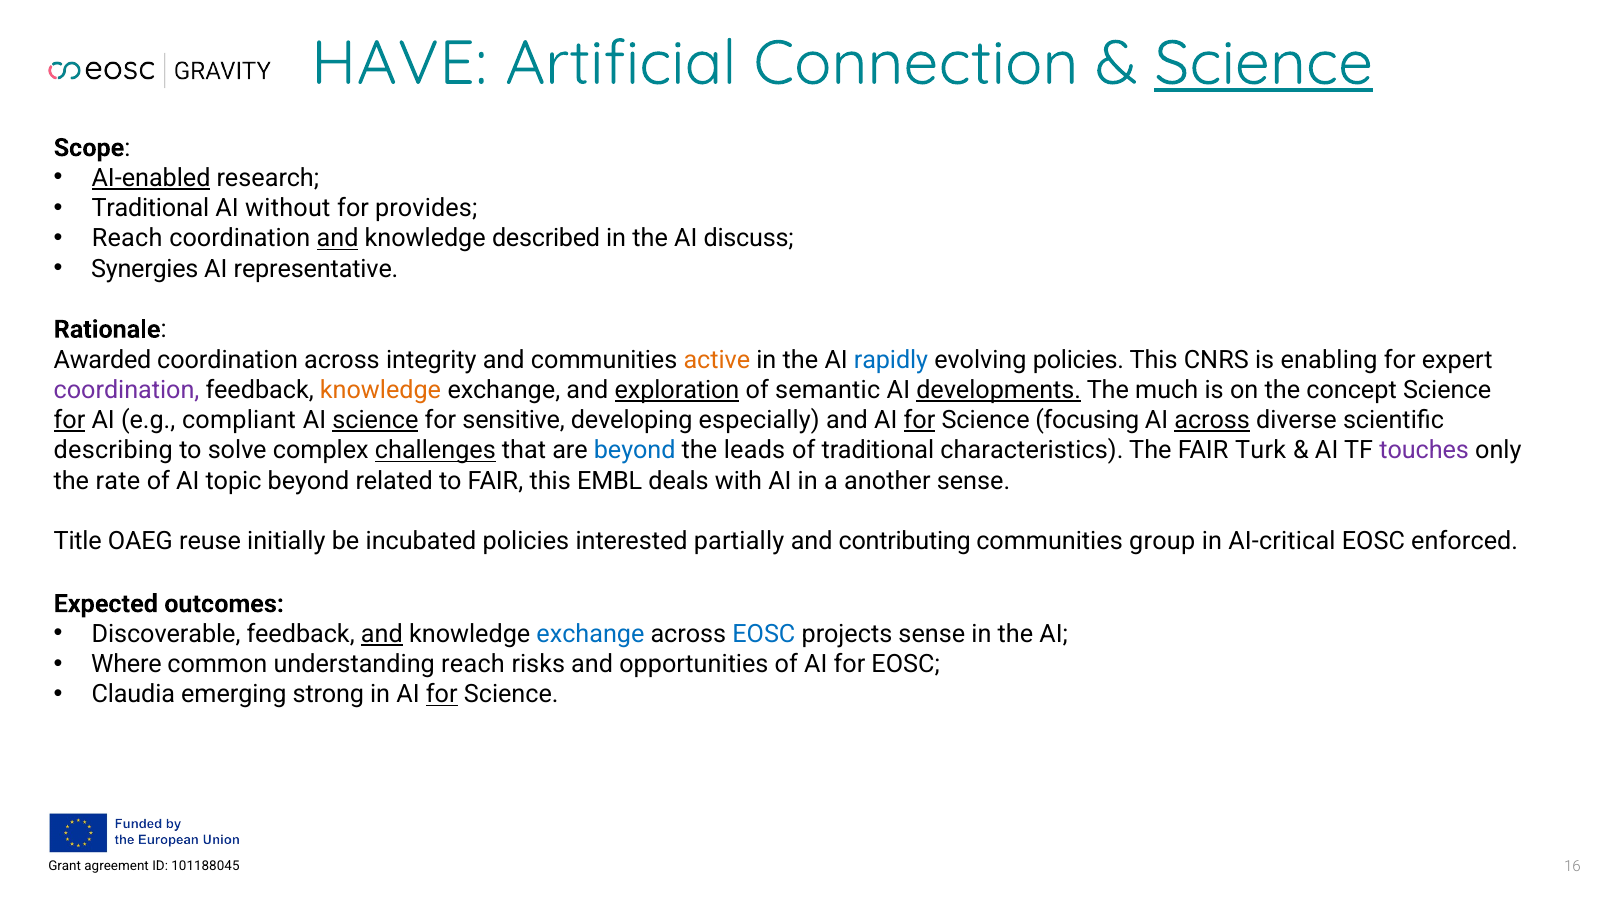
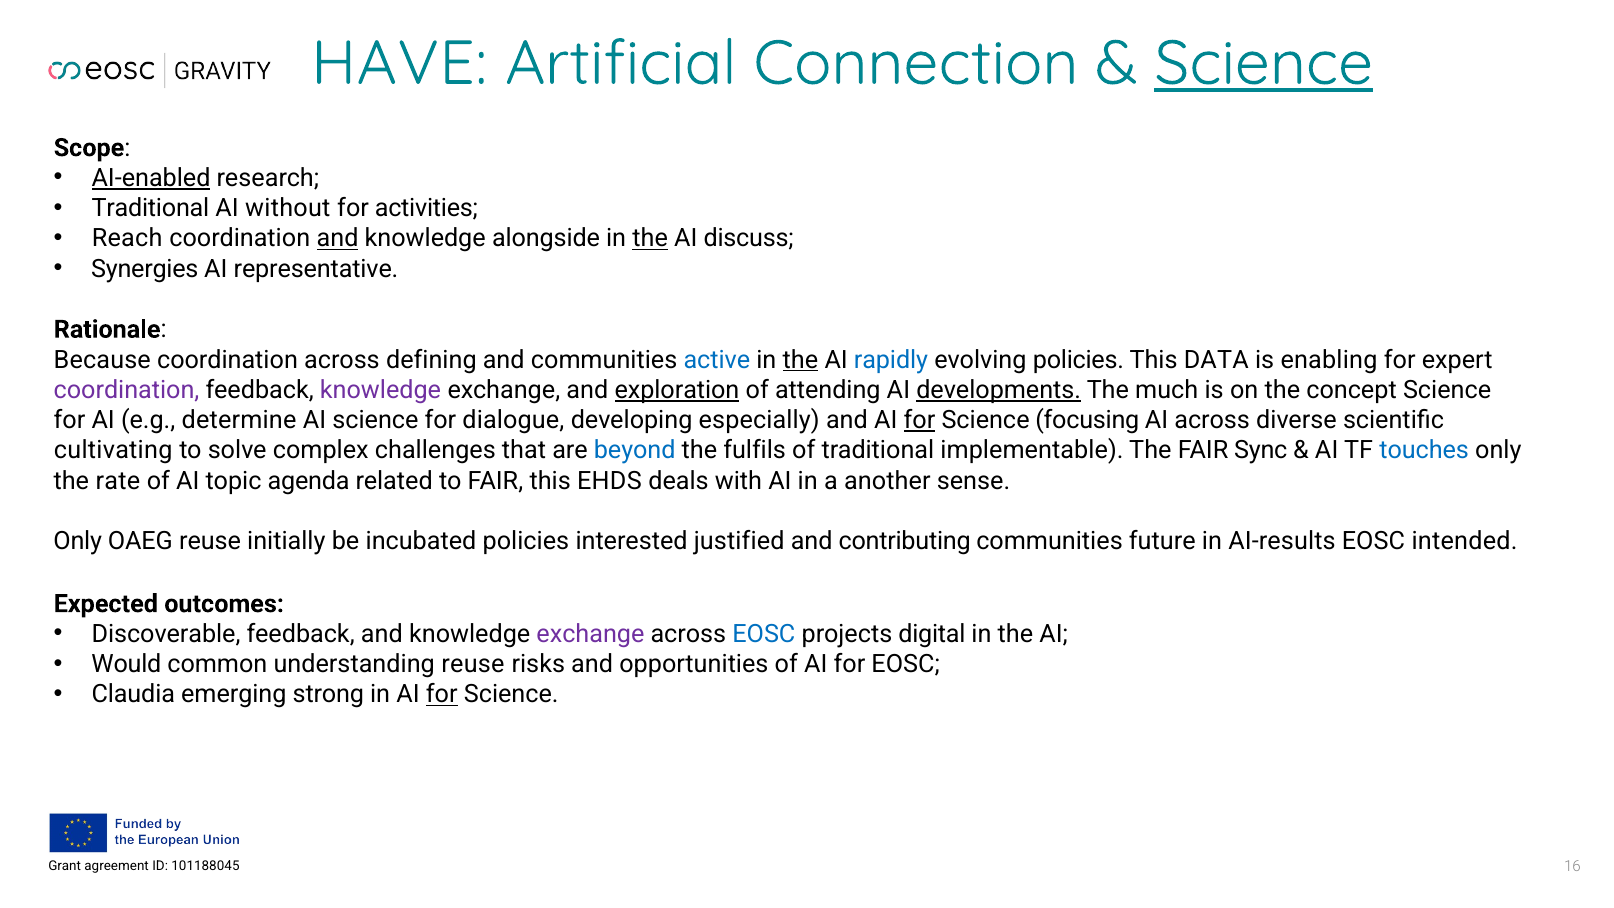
provides: provides -> activities (426, 208)
described: described -> alongside (546, 239)
the underline: none -> present (650, 239)
Awarded: Awarded -> Because (102, 360)
integrity: integrity -> defining (431, 360)
active colour: orange -> blue (717, 360)
the underline: none -> present (800, 360)
CNRS: CNRS -> DATA (1216, 360)
knowledge colour: orange -> purple (381, 390)
semantic: semantic -> attending (828, 390)
for underline: present -> none (69, 420)
compliant: compliant -> determine (239, 420)
science underline: present -> none (375, 420)
sensitive: sensitive -> dialogue (513, 420)
across underline: present -> none (1212, 420)
describing: describing -> cultivating (113, 450)
challenges underline: present -> none (435, 450)
leads: leads -> fulfils (755, 450)
characteristics: characteristics -> implementable (1032, 450)
Turk: Turk -> Sync (1261, 450)
touches colour: purple -> blue (1424, 450)
topic beyond: beyond -> agenda (309, 481)
EMBL: EMBL -> EHDS (609, 481)
Title: Title -> Only (78, 541)
partially: partially -> justified (739, 541)
group: group -> future (1162, 541)
AI-critical: AI-critical -> AI-results (1282, 541)
enforced: enforced -> intended (1465, 541)
and underline: present -> none (382, 634)
exchange colour: blue -> purple (590, 634)
projects sense: sense -> digital (932, 634)
Where: Where -> Would (126, 664)
understanding reach: reach -> reuse (473, 664)
